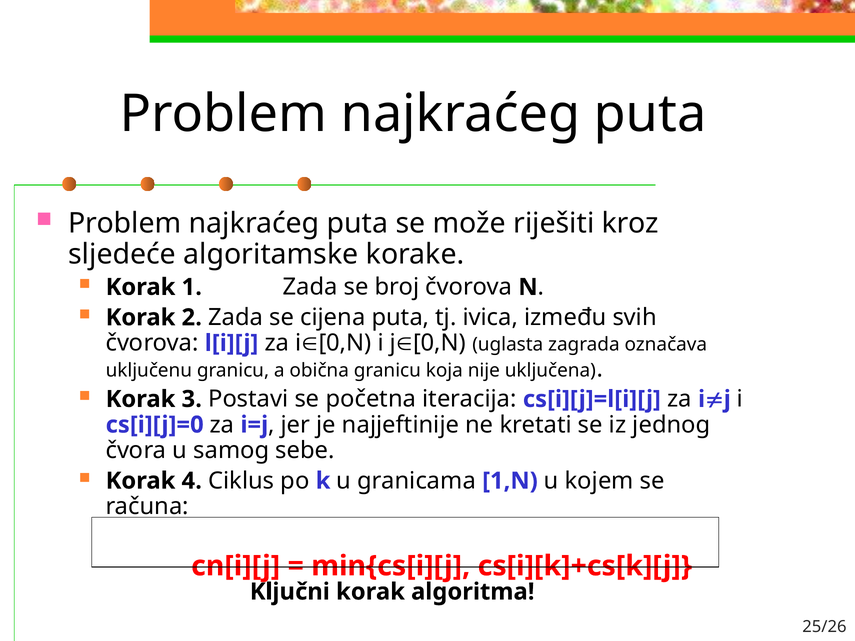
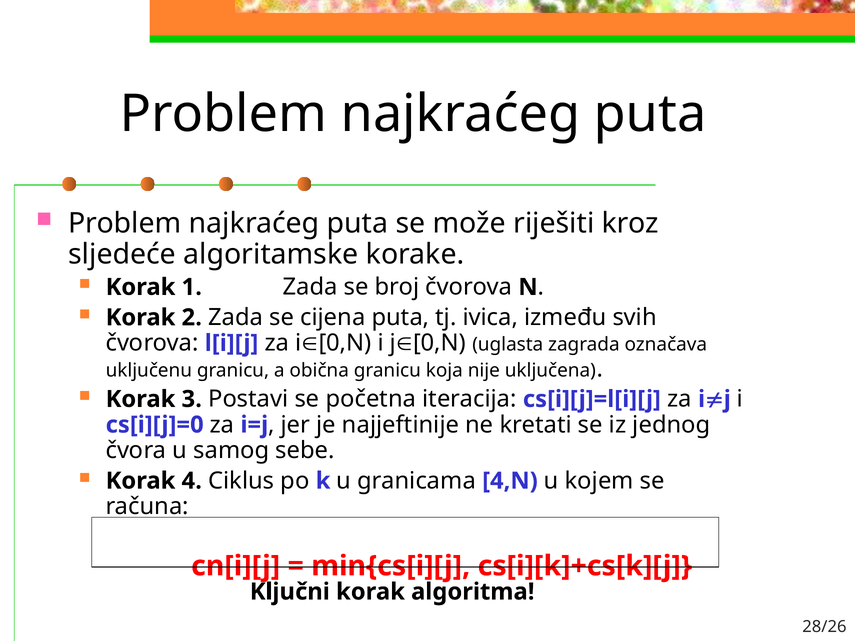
1,N: 1,N -> 4,N (510, 481)
25/26: 25/26 -> 28/26 (824, 627)
